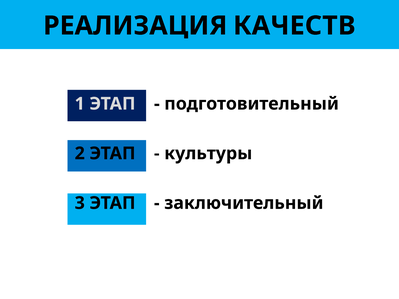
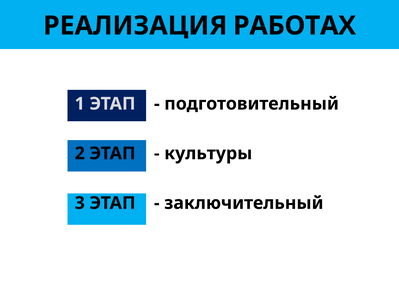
КАЧЕСТВ: КАЧЕСТВ -> РАБОТАХ (295, 26)
